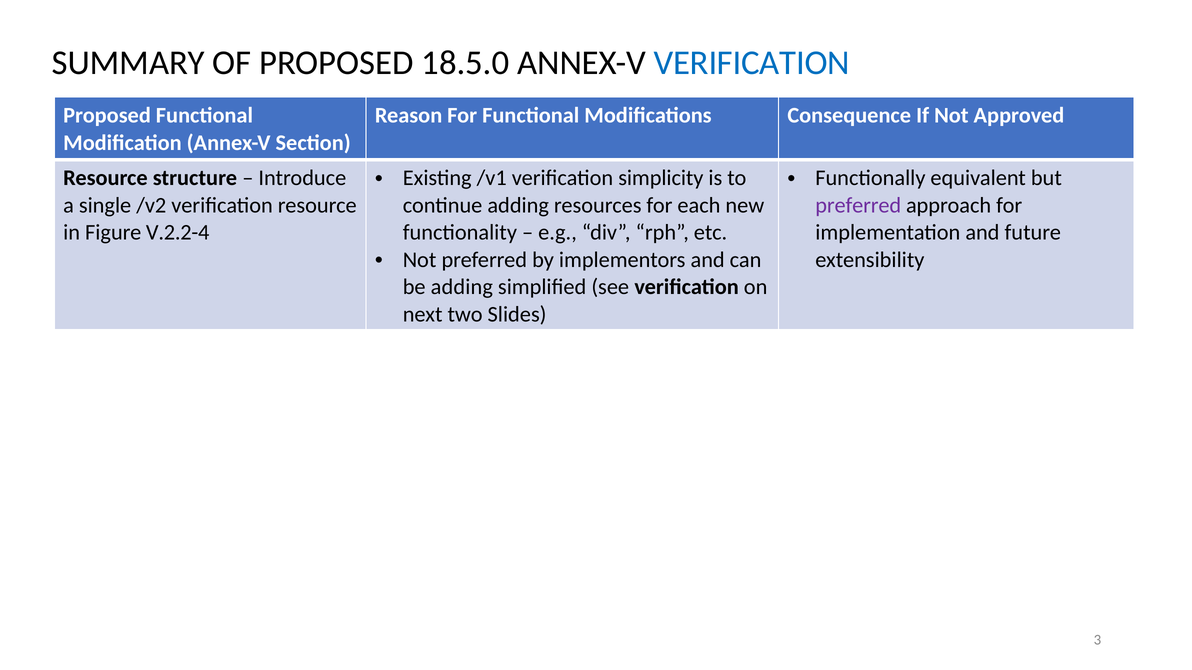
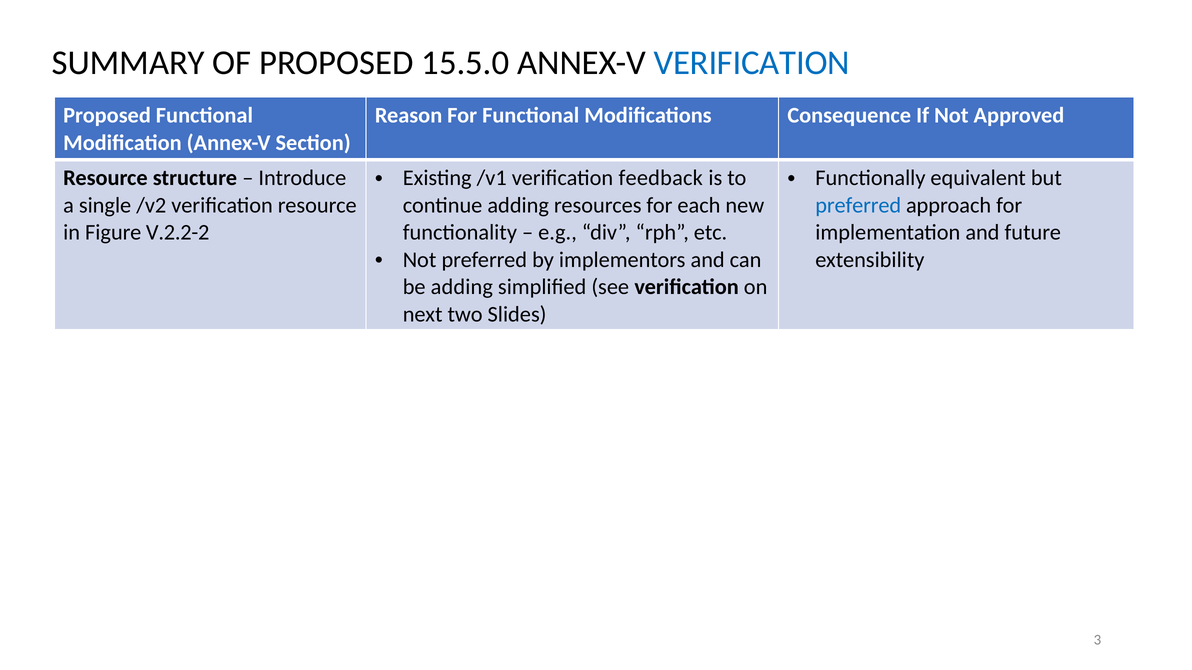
18.5.0: 18.5.0 -> 15.5.0 (465, 63)
simplicity: simplicity -> feedback (661, 178)
preferred colour: purple -> blue (858, 205)
V.2.2-4: V.2.2-4 -> V.2.2-2 (178, 233)
